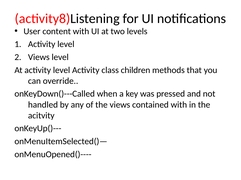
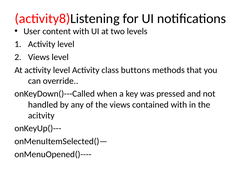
children: children -> buttons (135, 70)
